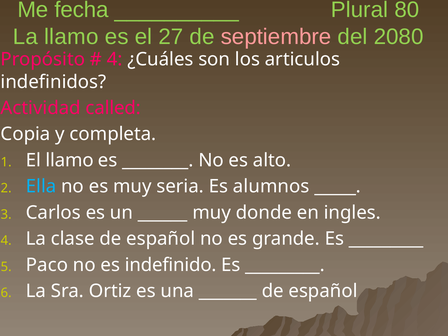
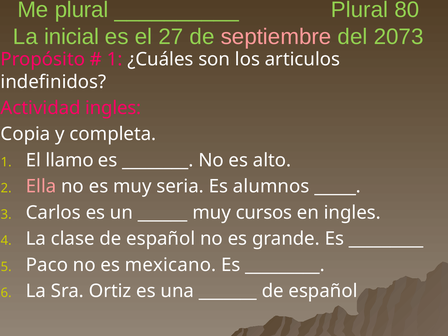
Me fecha: fecha -> plural (82, 10)
La llamo: llamo -> inicial (72, 37)
2080: 2080 -> 2073 (399, 37)
4: 4 -> 1 (115, 59)
Actividad called: called -> ingles (113, 108)
Ella colour: light blue -> pink (41, 186)
donde: donde -> cursos (264, 213)
indefinido: indefinido -> mexicano (171, 265)
